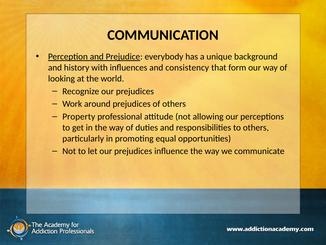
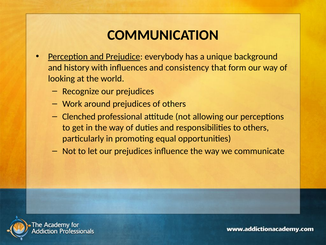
Property: Property -> Clenched (79, 116)
